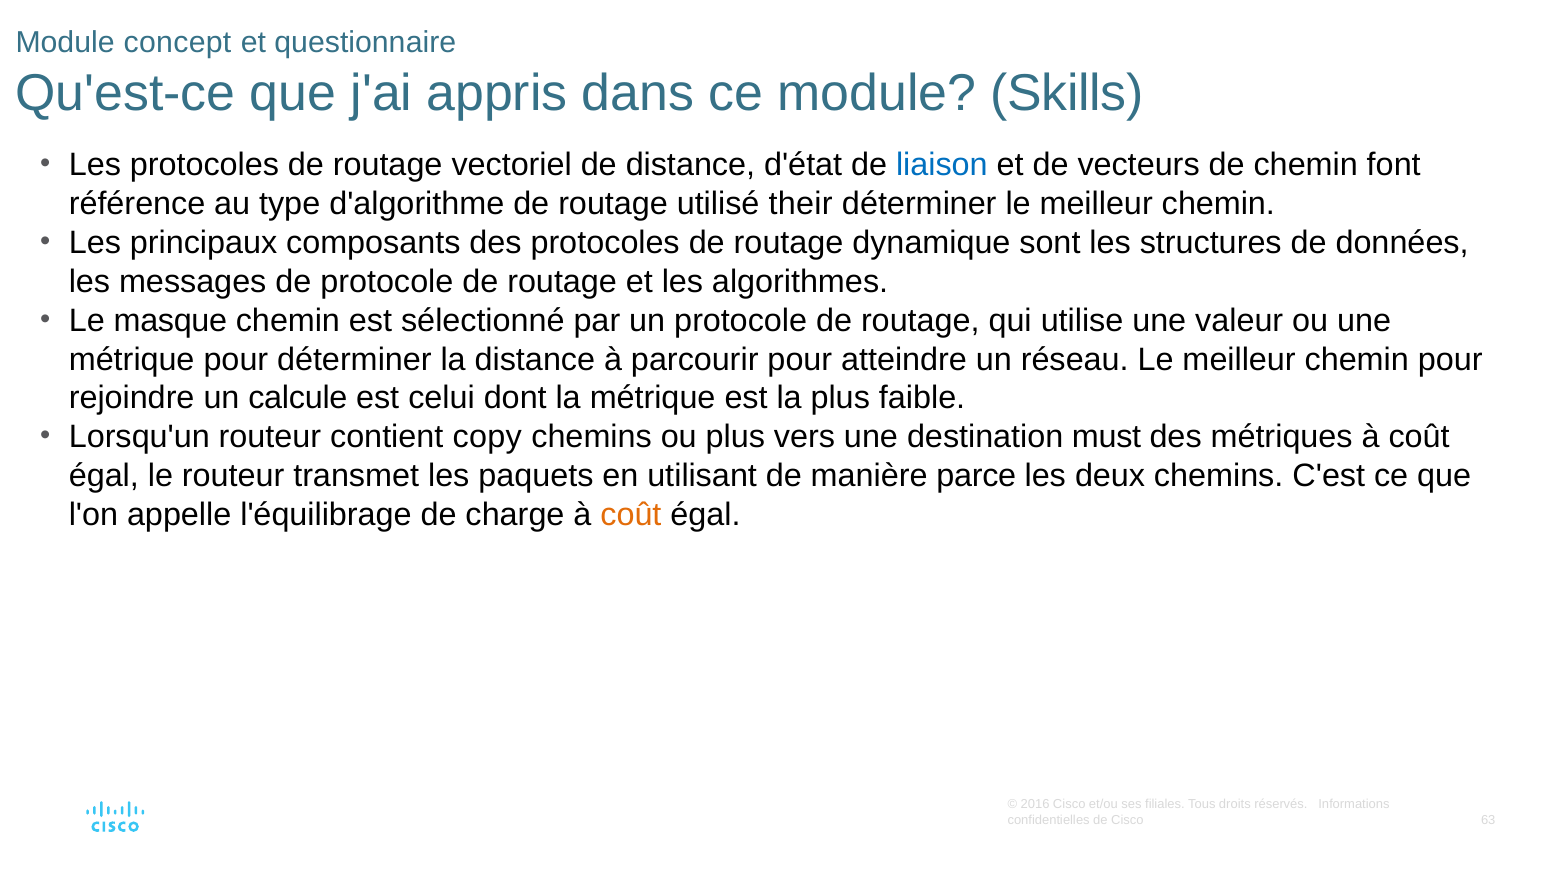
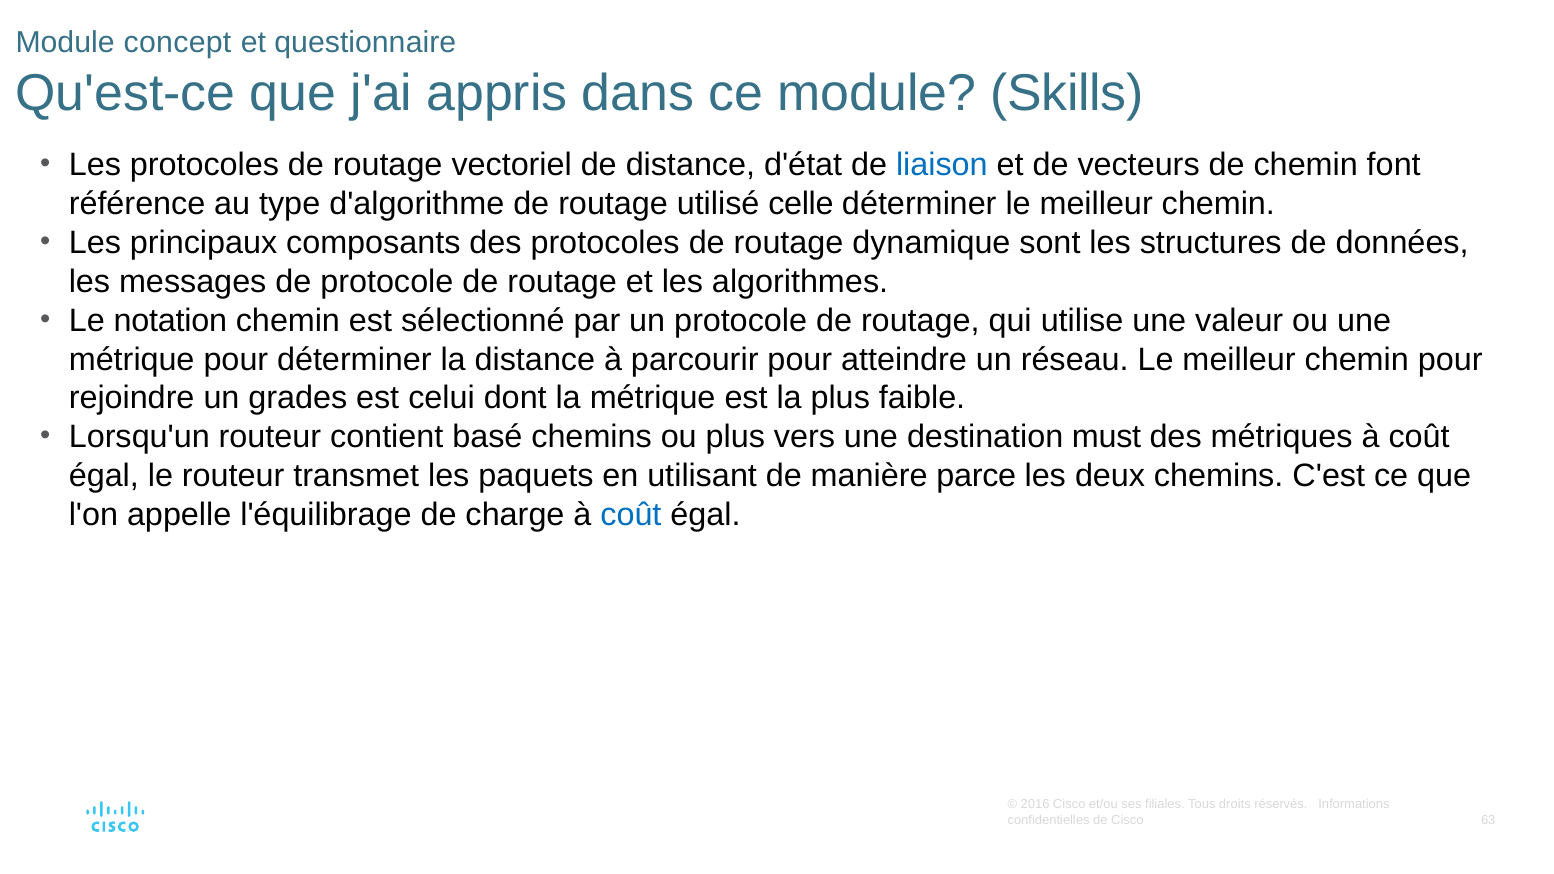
their: their -> celle (801, 204)
masque: masque -> notation (170, 321)
calcule: calcule -> grades (298, 398)
copy: copy -> basé (487, 437)
coût colour: orange -> blue (631, 515)
